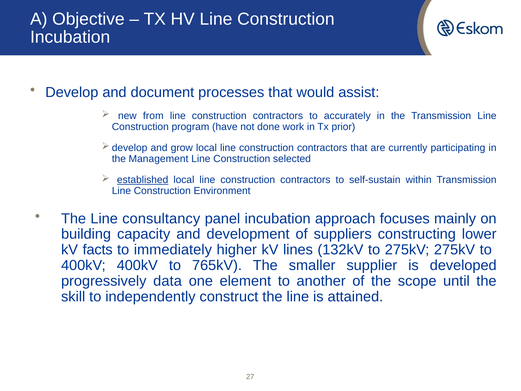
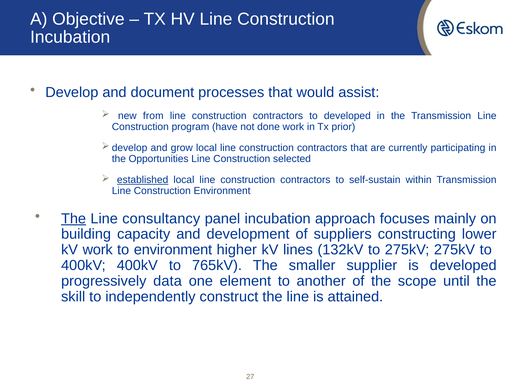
to accurately: accurately -> developed (347, 116)
Management: Management -> Opportunities (159, 159)
The underline: none -> present (74, 218)
kV facts: facts -> work (98, 250)
to immediately: immediately -> environment (173, 250)
